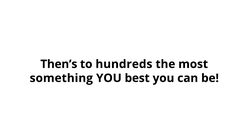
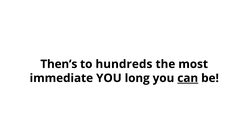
something: something -> immediate (61, 78)
best: best -> long (137, 78)
can underline: none -> present (188, 78)
